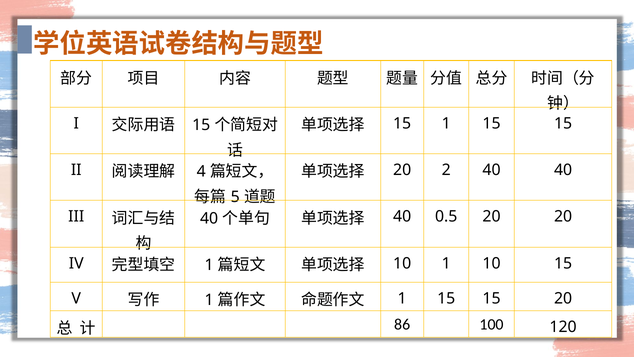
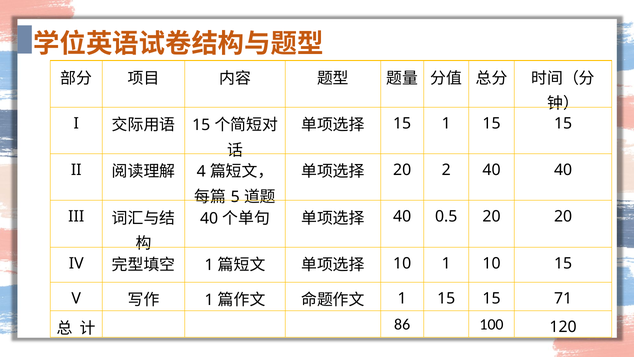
15 20: 20 -> 71 (563, 298)
